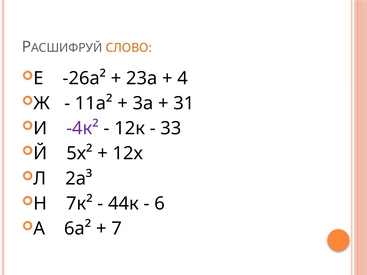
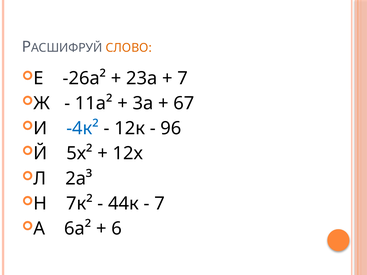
4: 4 -> 7 (183, 78)
31: 31 -> 67 (184, 103)
-4к² colour: purple -> blue (83, 128)
33: 33 -> 96 (171, 128)
6: 6 -> 7 (160, 204)
7: 7 -> 6 (117, 229)
